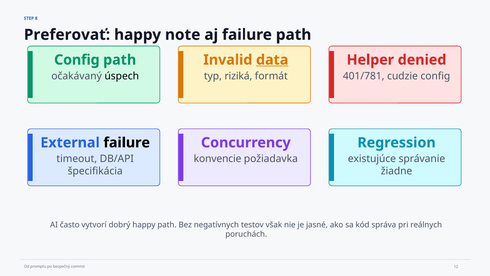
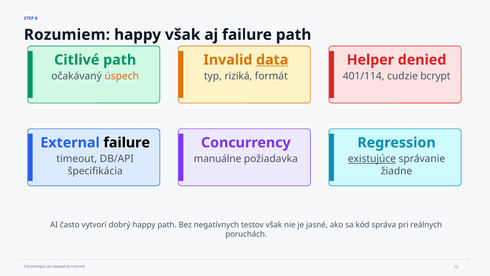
Preferovať: Preferovať -> Rozumiem (67, 35)
note: note -> však (183, 35)
Config: Config -> Citlivé (77, 60)
úspech colour: black -> orange (122, 76)
401/781: 401/781 -> 401/114 (364, 76)
cudzie config: config -> bcrypt (435, 76)
konvencie: konvencie -> manuálne (218, 159)
existujúce underline: none -> present (372, 159)
